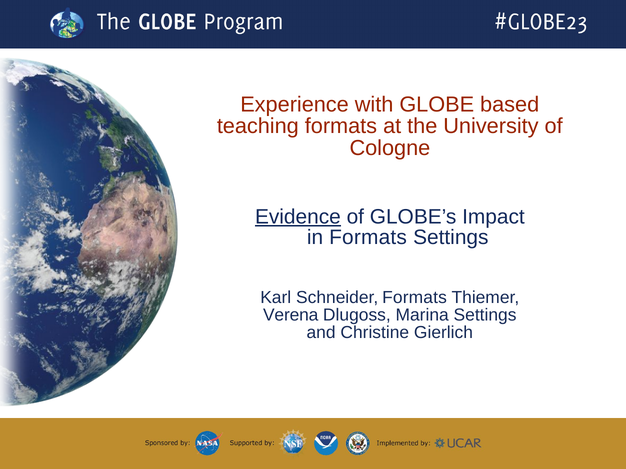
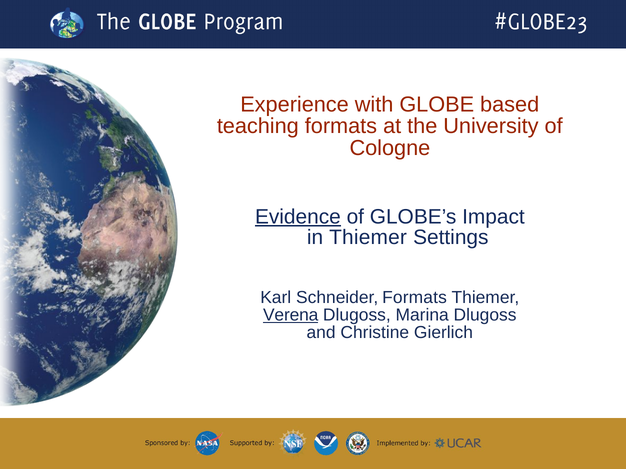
in Formats: Formats -> Thiemer (368, 238)
Verena underline: none -> present (291, 315)
Marina Settings: Settings -> Dlugoss (485, 315)
